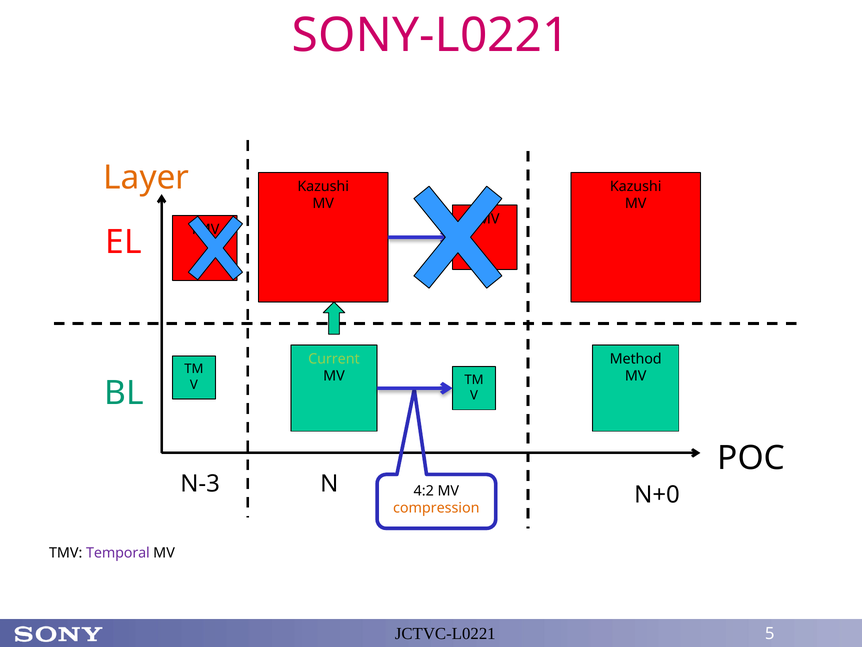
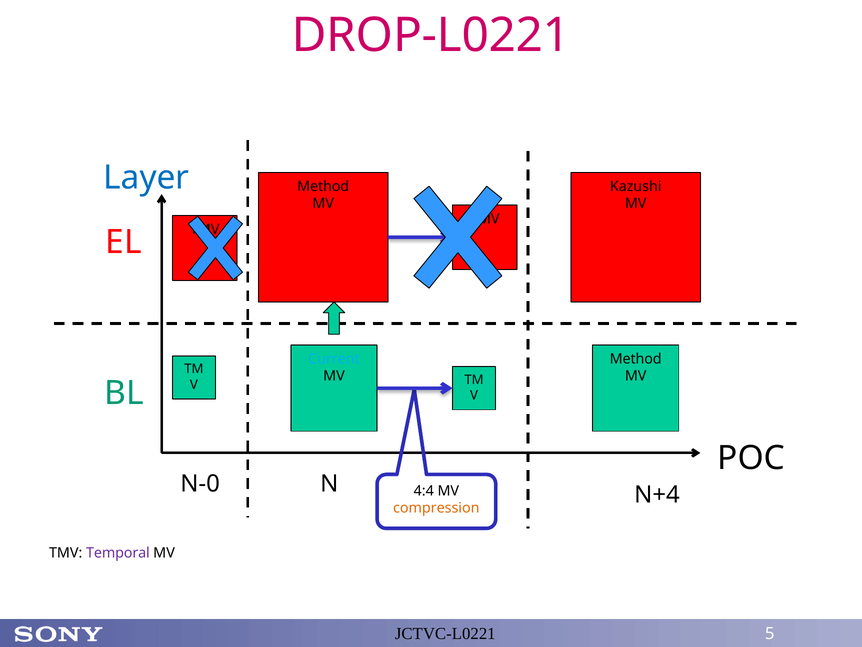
SONY-L0221: SONY-L0221 -> DROP-L0221 (431, 36)
Layer colour: orange -> blue (146, 178)
Kazushi: Kazushi -> Method (323, 186)
Current colour: light green -> light blue (334, 359)
N-3: N-3 -> N-0 (200, 484)
N+0: N+0 -> N+4 (657, 494)
4:2: 4:2 -> 4:4 (424, 491)
